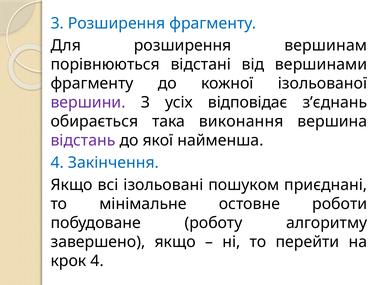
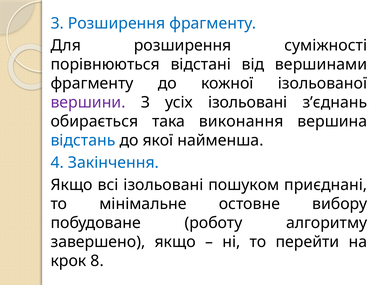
вершинам: вершинам -> суміжності (326, 45)
усіх відповідає: відповідає -> ізольовані (248, 102)
відстань colour: purple -> blue (83, 140)
роботи: роботи -> вибору (340, 204)
крок 4: 4 -> 8 (97, 261)
